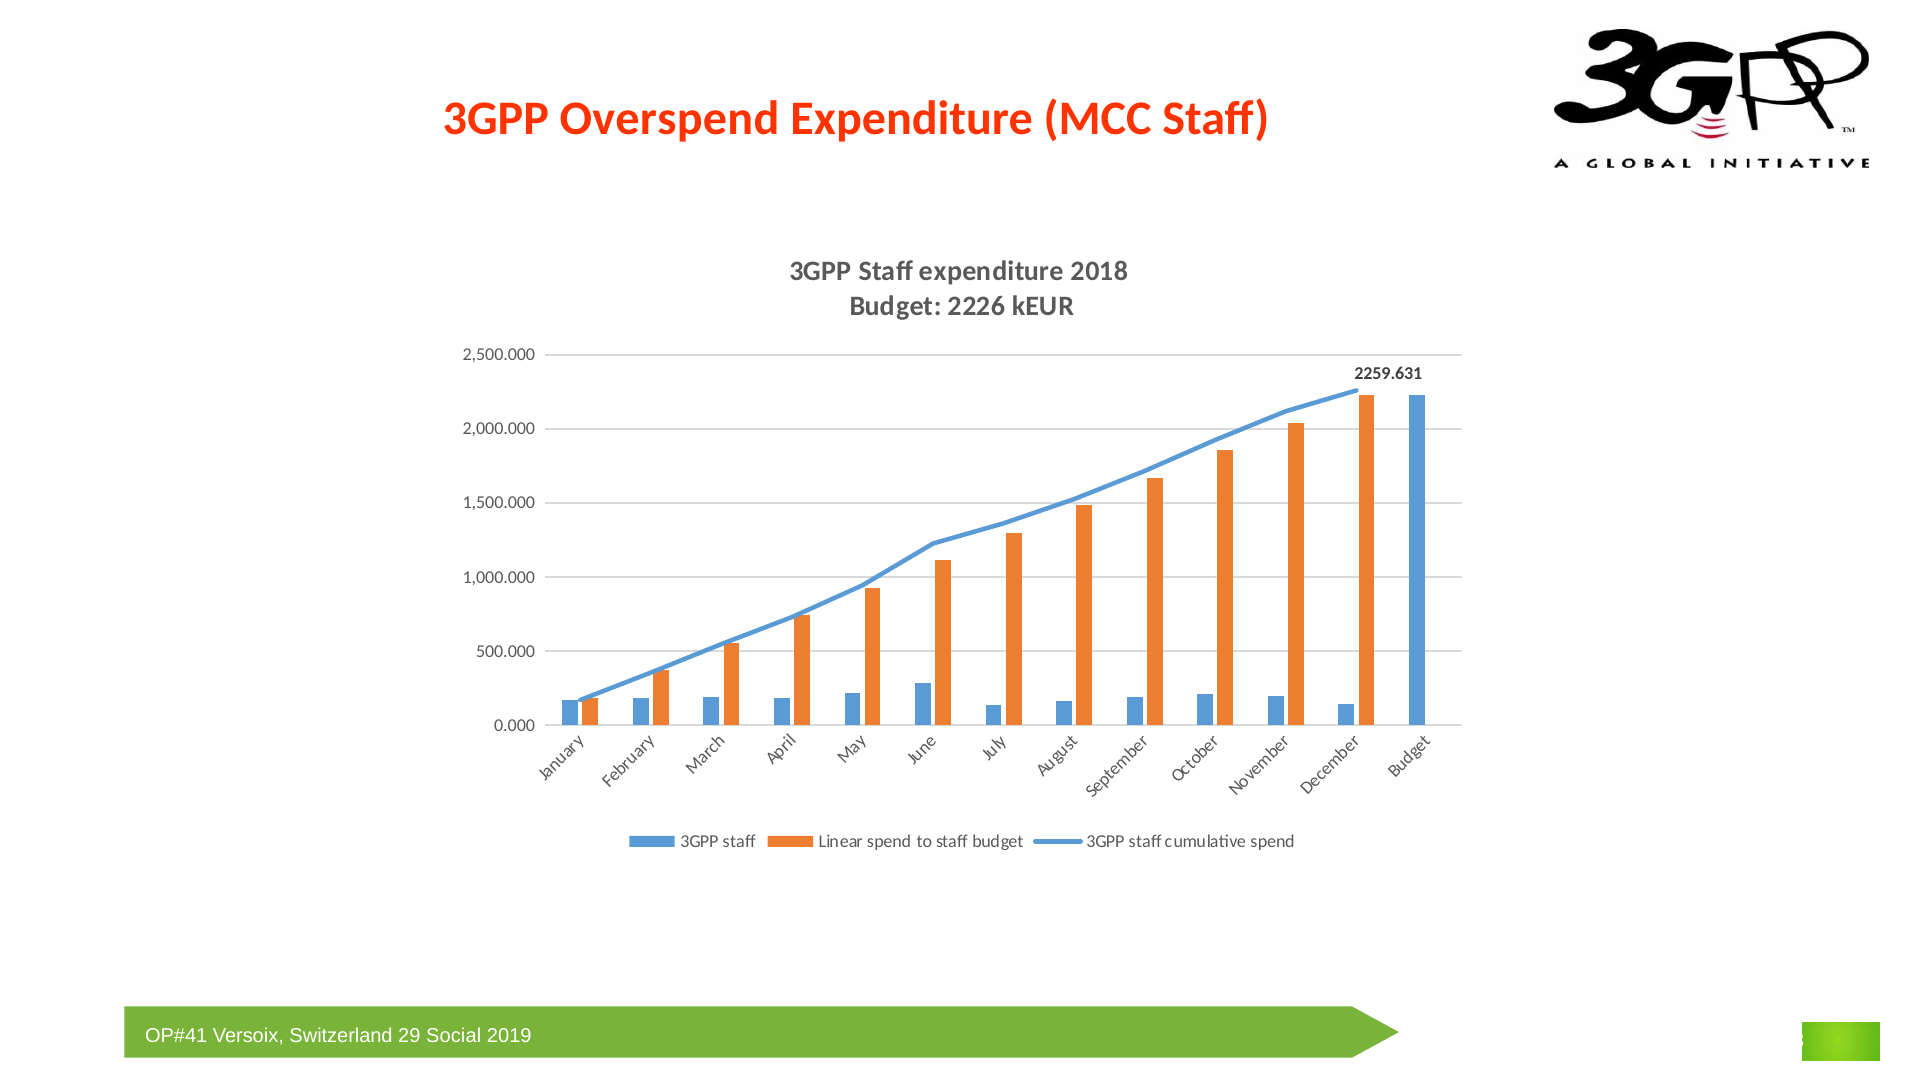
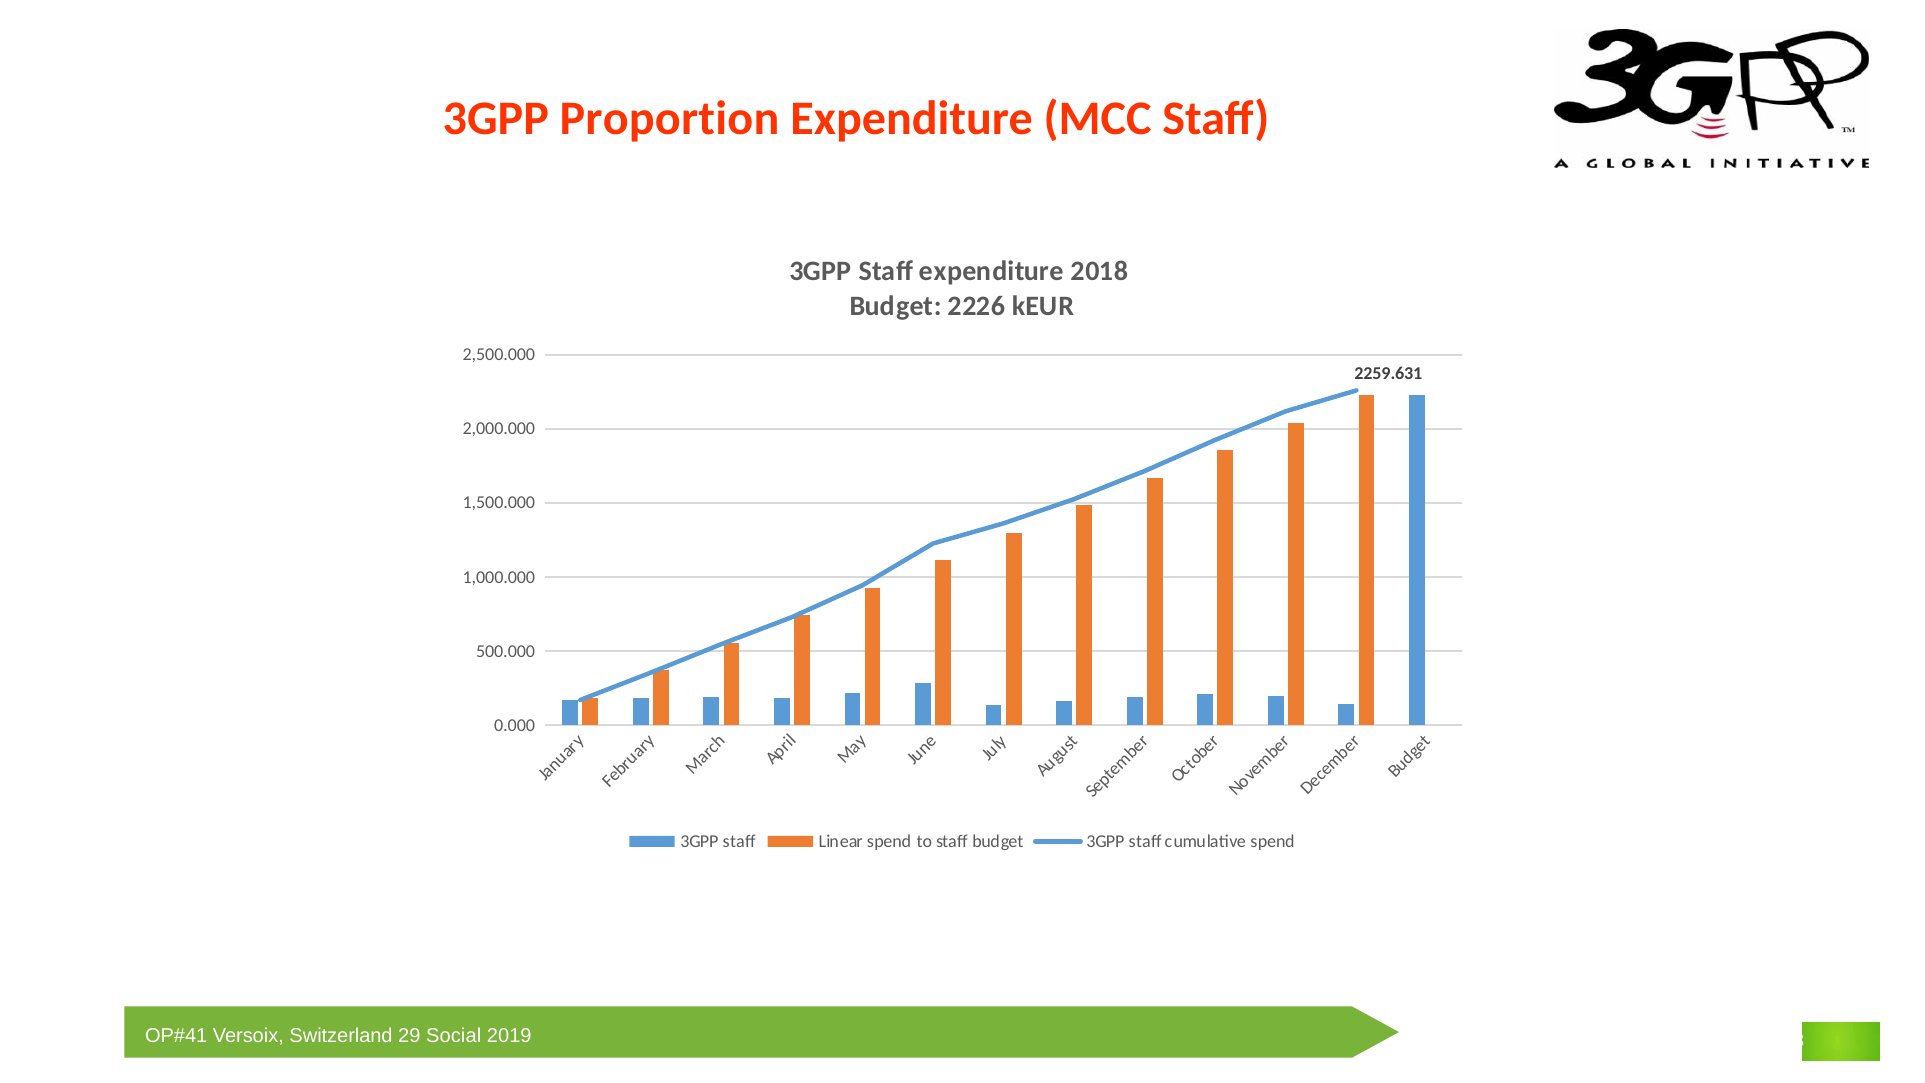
Overspend: Overspend -> Proportion (669, 119)
